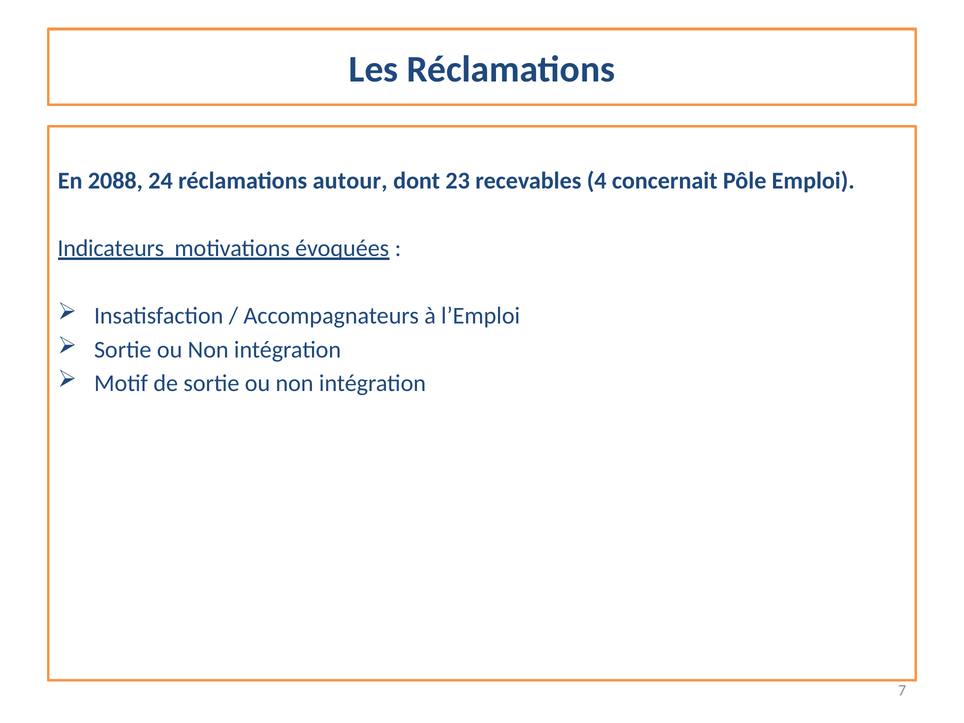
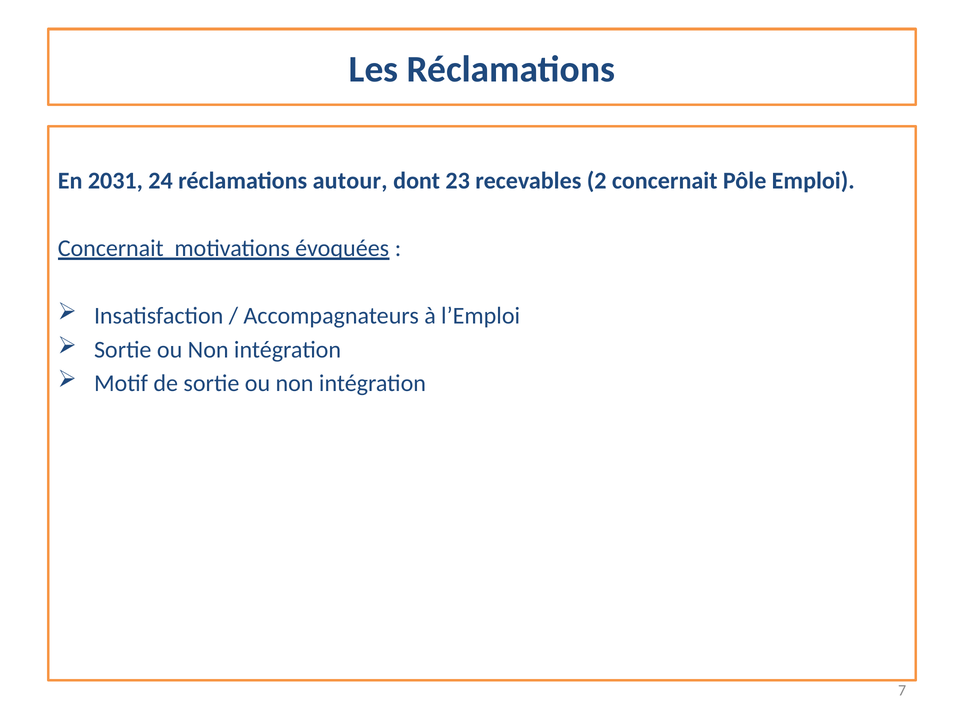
2088: 2088 -> 2031 (115, 181)
4: 4 -> 2 (597, 181)
Indicateurs: Indicateurs -> Concernait (111, 248)
